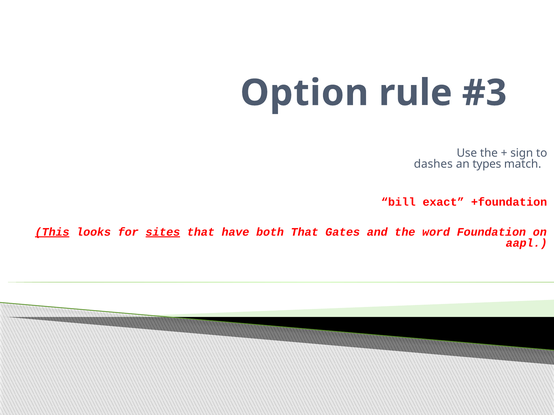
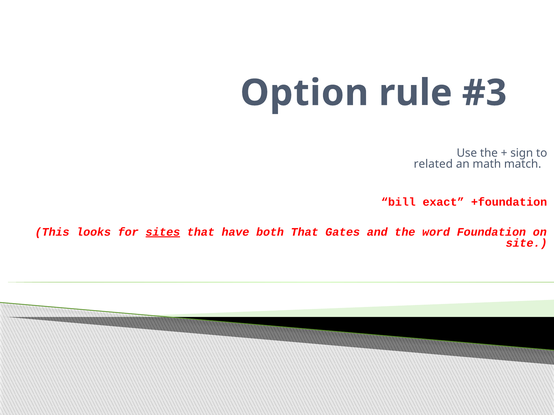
dashes: dashes -> related (433, 164)
types: types -> math (487, 164)
This underline: present -> none (52, 232)
aapl: aapl -> site (527, 243)
